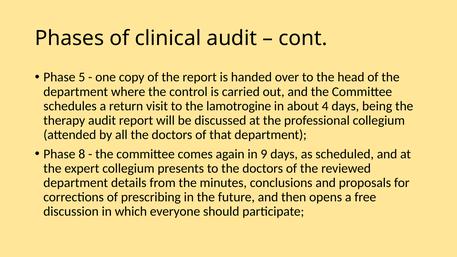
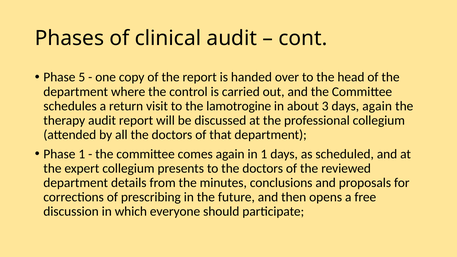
4: 4 -> 3 (325, 106)
days being: being -> again (377, 106)
Phase 8: 8 -> 1 (82, 154)
in 9: 9 -> 1 (264, 154)
